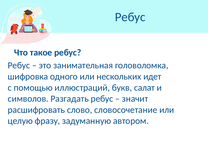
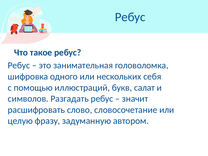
идет: идет -> себя (152, 77)
